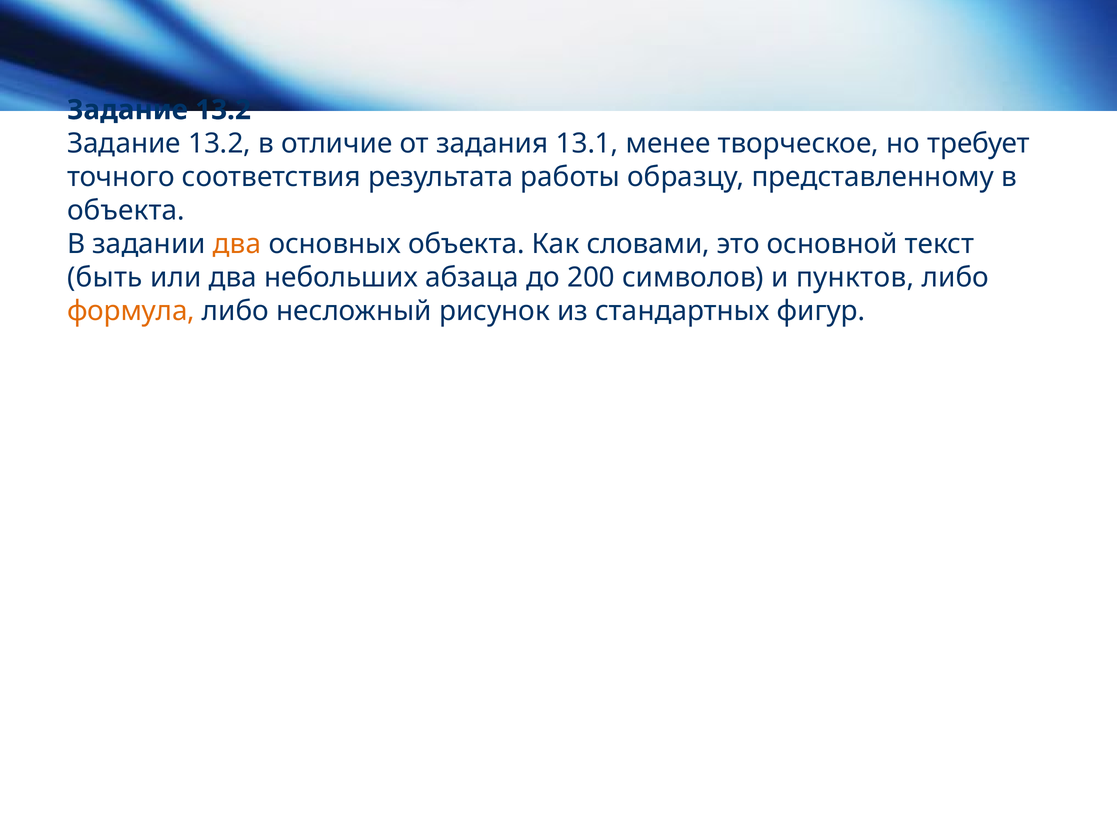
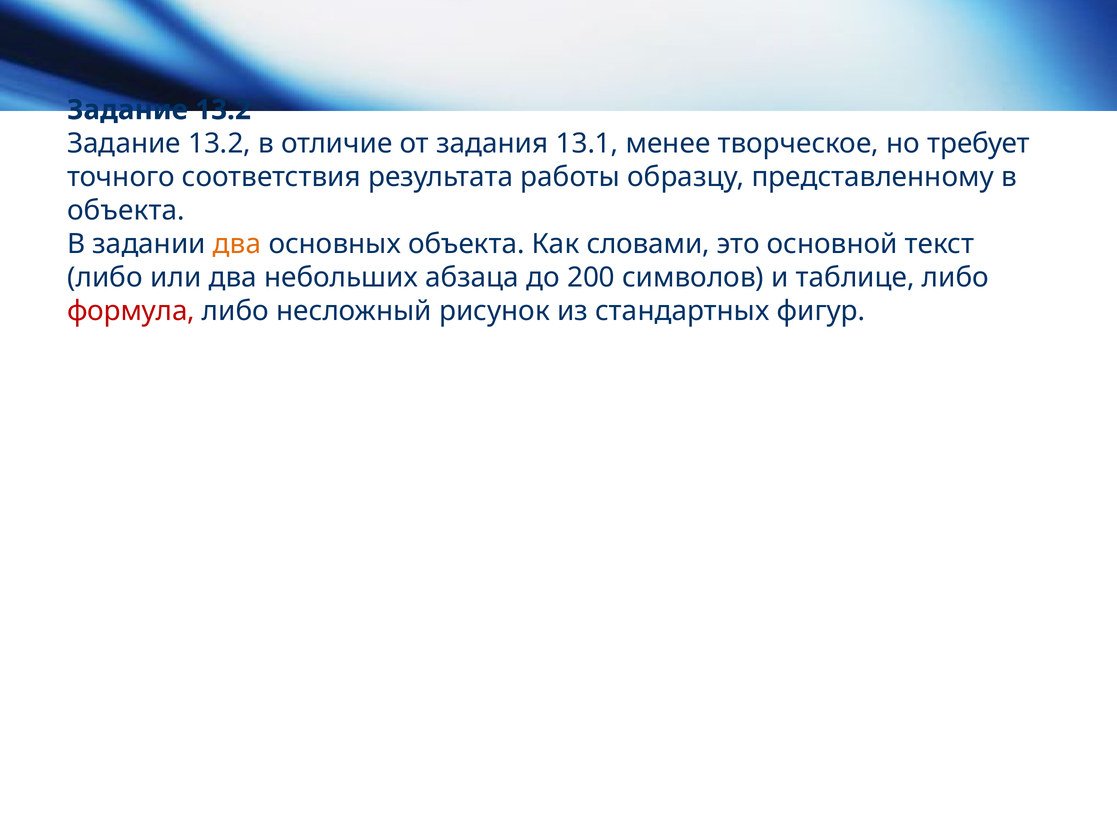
быть: быть -> либо (105, 277)
пунктов: пунктов -> таблице (855, 277)
формула colour: orange -> red (131, 311)
